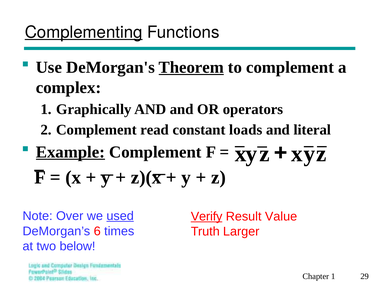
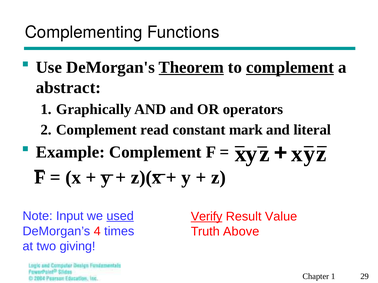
Complementing underline: present -> none (84, 32)
complement underline: none -> present (290, 67)
complex: complex -> abstract (68, 88)
loads: loads -> mark (246, 130)
Example underline: present -> none (70, 152)
Over: Over -> Input (70, 216)
6: 6 -> 4 (97, 232)
Larger: Larger -> Above (241, 232)
below: below -> giving (77, 247)
